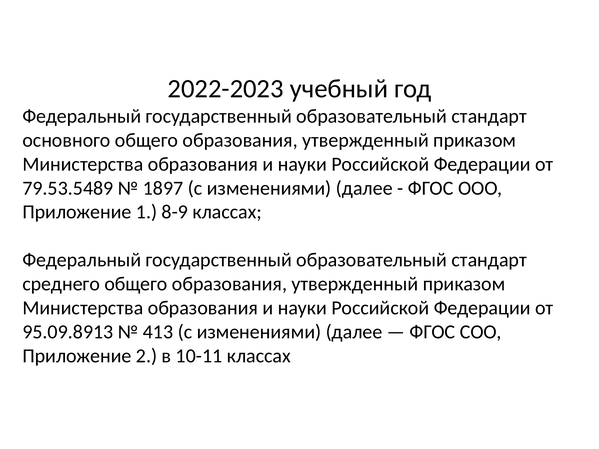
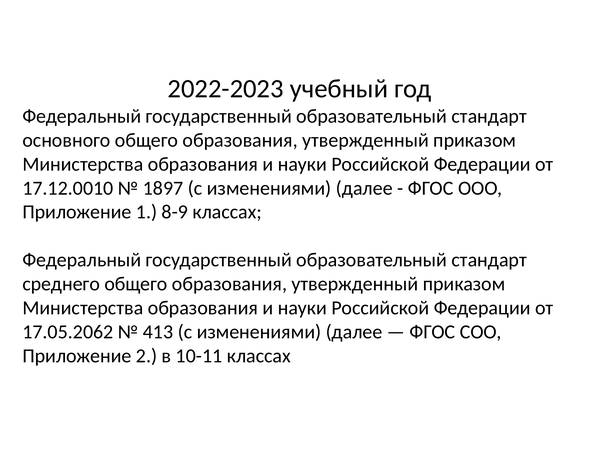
79.53.5489: 79.53.5489 -> 17.12.0010 (68, 188)
95.09.8913: 95.09.8913 -> 17.05.2062 (68, 332)
